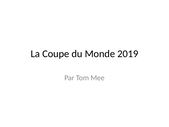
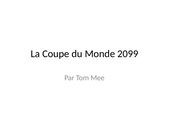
2019: 2019 -> 2099 (128, 54)
